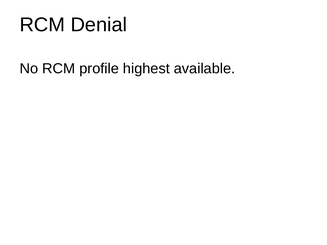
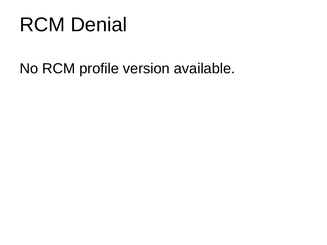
highest: highest -> version (146, 69)
